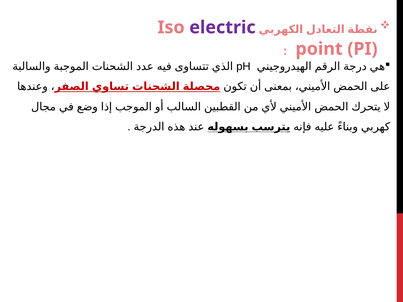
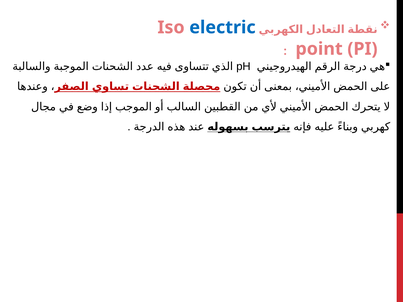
electric colour: purple -> blue (222, 27)
